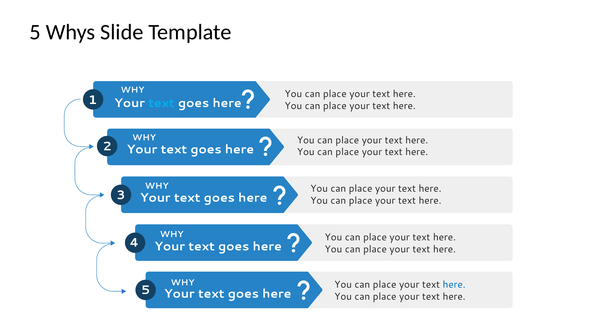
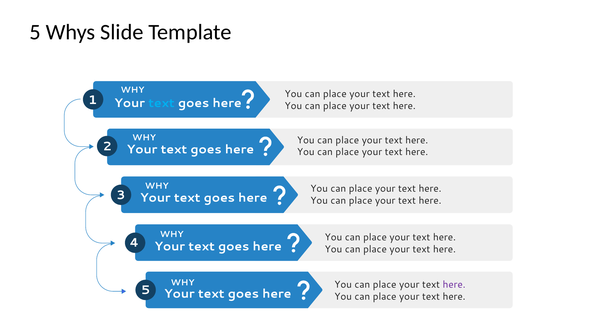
here colour: blue -> purple (454, 285)
